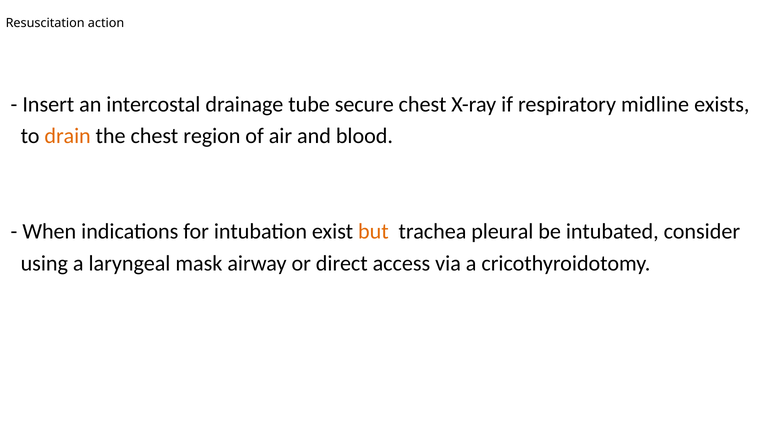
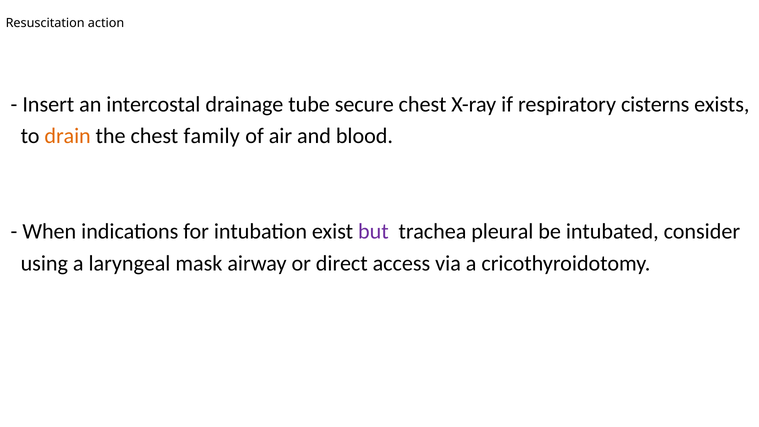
midline: midline -> cisterns (655, 104)
region: region -> family (212, 136)
but colour: orange -> purple (373, 231)
